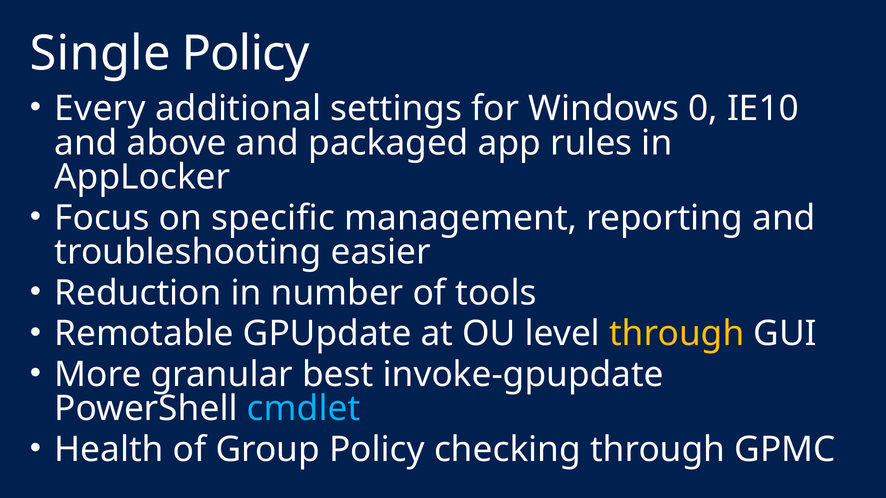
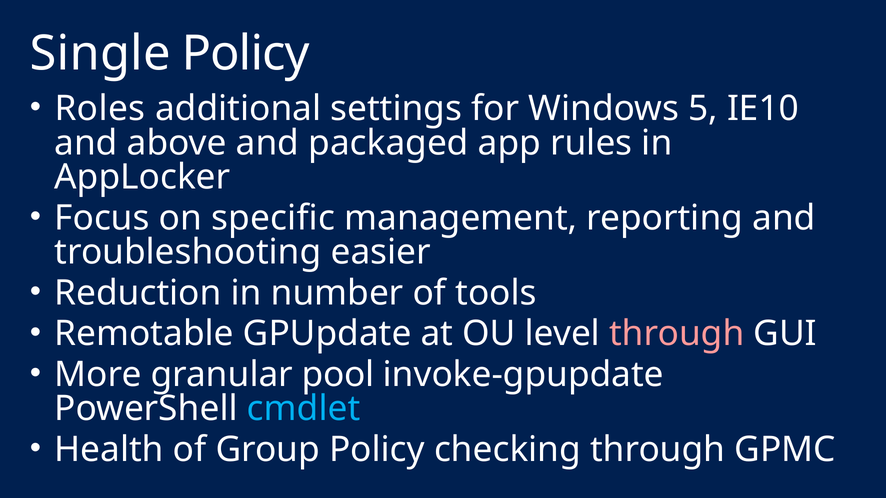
Every: Every -> Roles (100, 109)
0: 0 -> 5 (703, 109)
through colour: yellow -> pink (677, 334)
best: best -> pool (338, 375)
